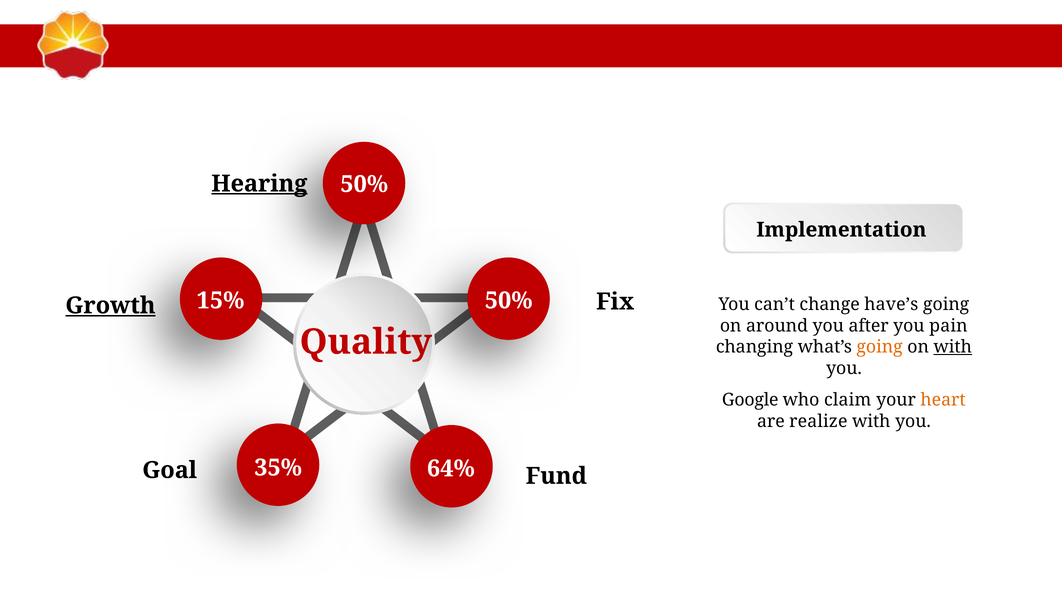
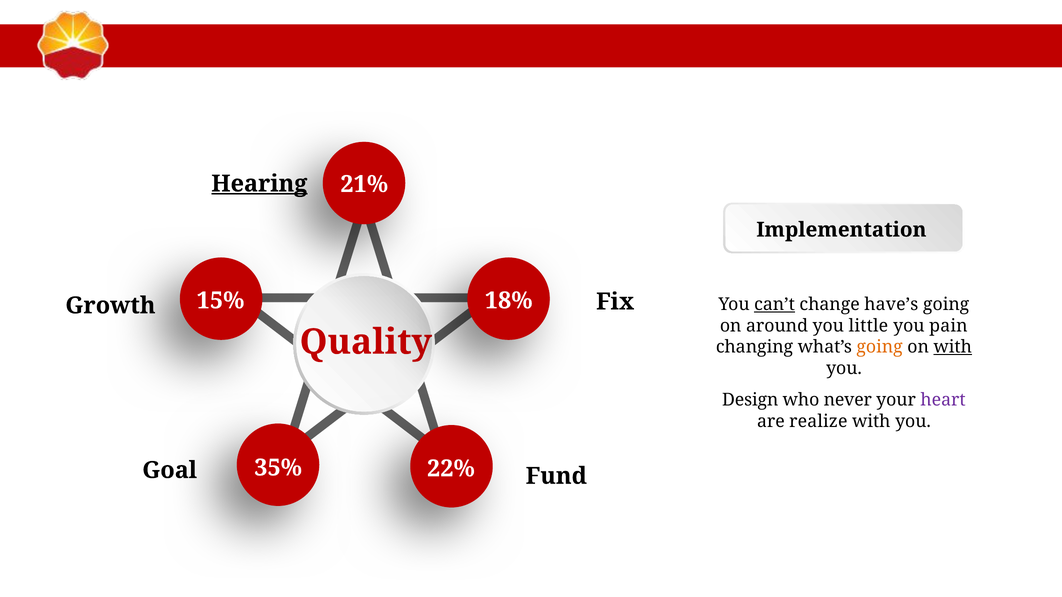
50%: 50% -> 21% (364, 184)
15% 50%: 50% -> 18% (509, 301)
Growth underline: present -> none (110, 306)
can’t underline: none -> present (775, 305)
after: after -> little (868, 326)
Google: Google -> Design (750, 400)
claim: claim -> never (848, 400)
heart colour: orange -> purple (943, 400)
64%: 64% -> 22% (451, 469)
